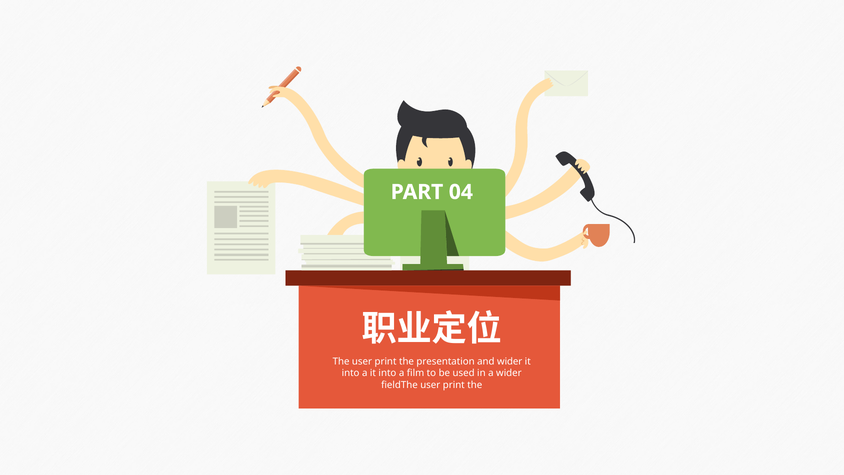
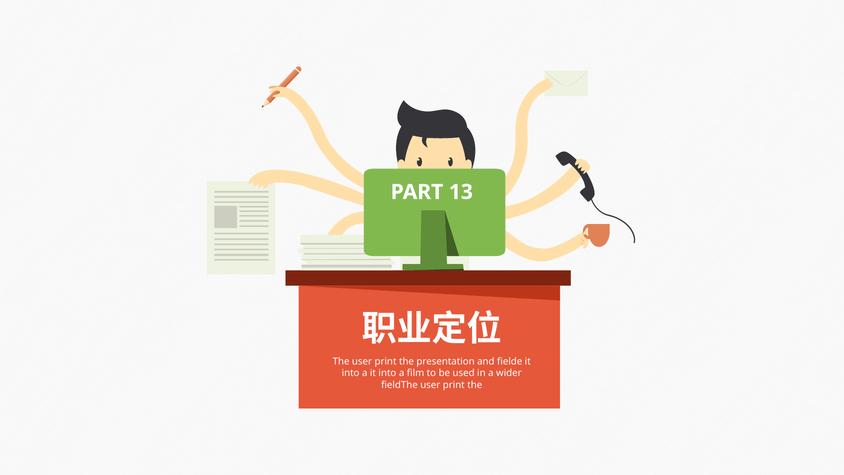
04: 04 -> 13 (461, 192)
and wider: wider -> fielde (510, 361)
